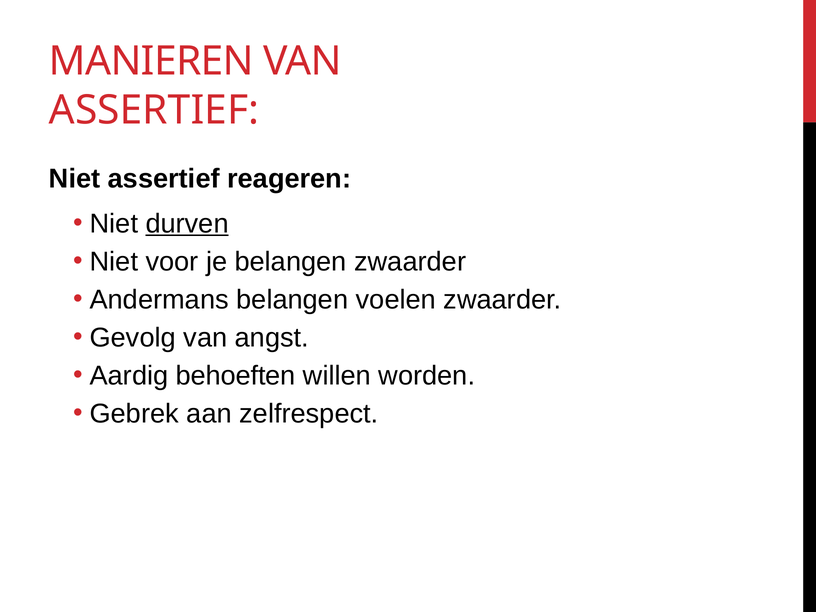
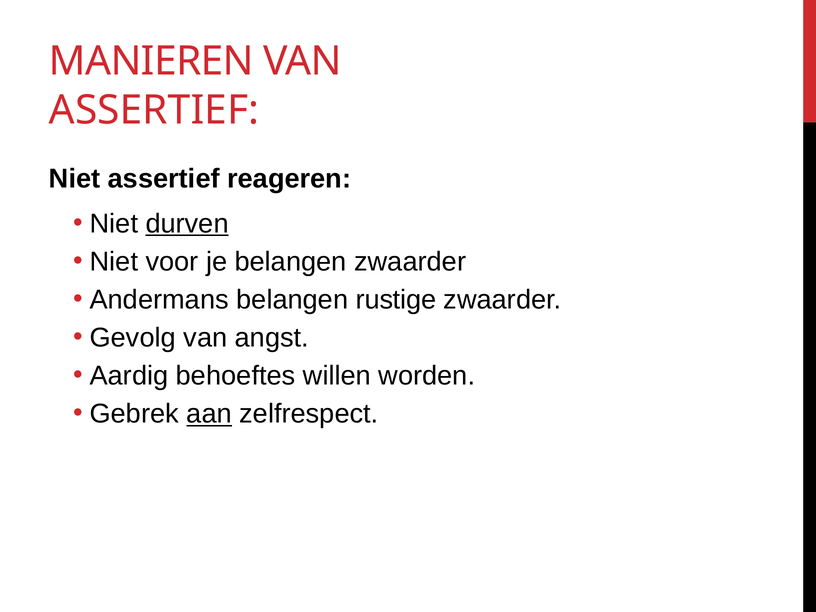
voelen: voelen -> rustige (396, 300)
behoeften: behoeften -> behoeftes (236, 376)
aan underline: none -> present (209, 414)
